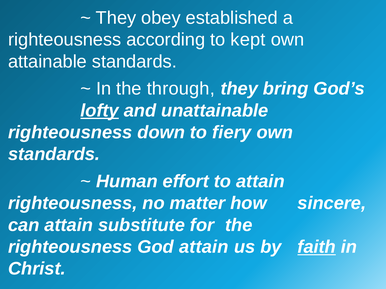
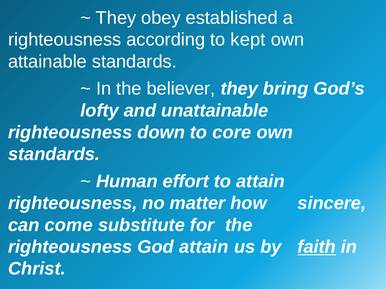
through: through -> believer (181, 89)
lofty underline: present -> none (100, 111)
fiery: fiery -> core (232, 133)
can attain: attain -> come (69, 225)
